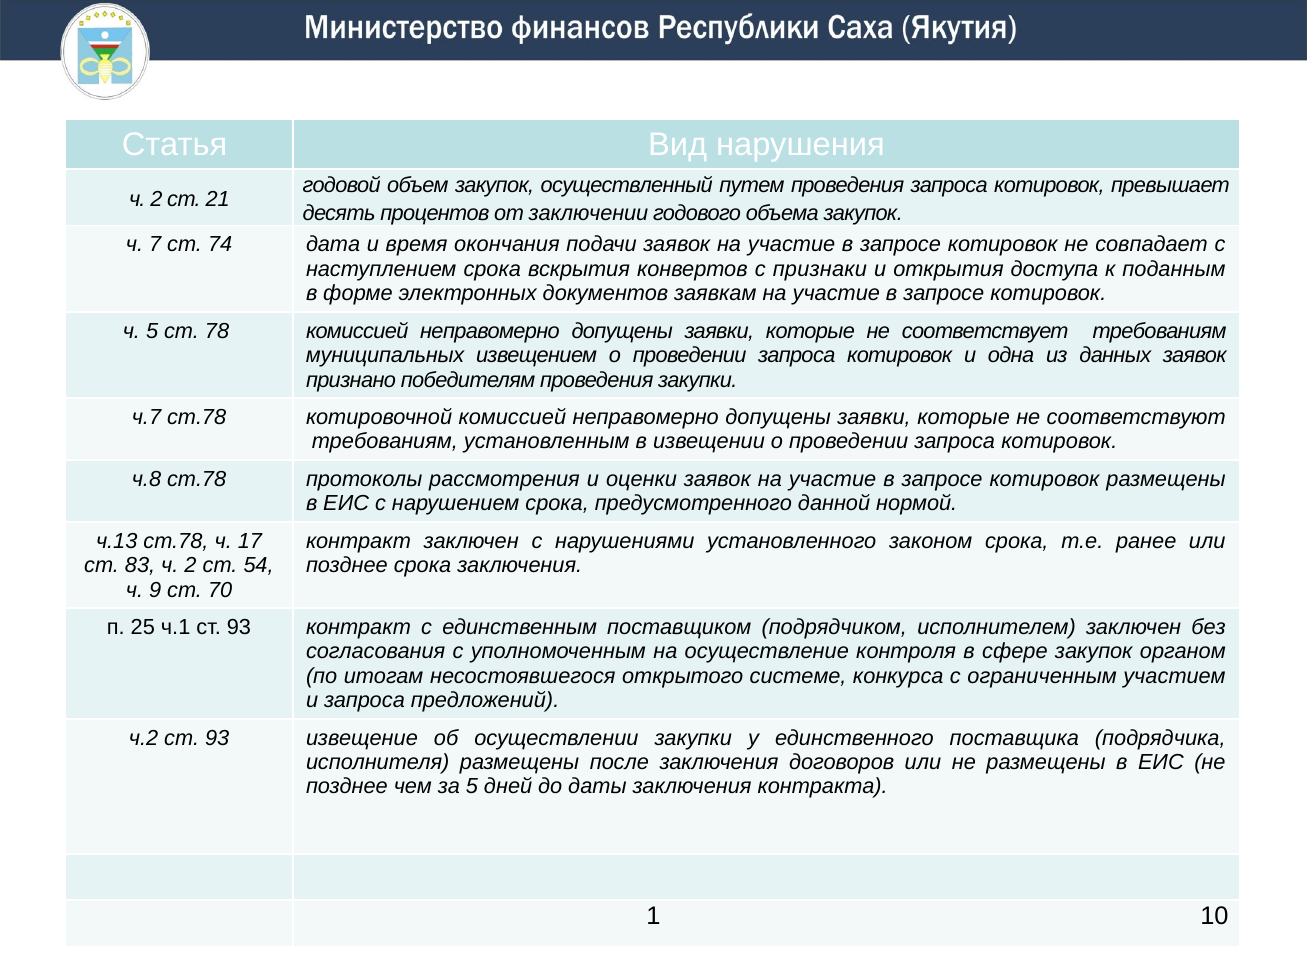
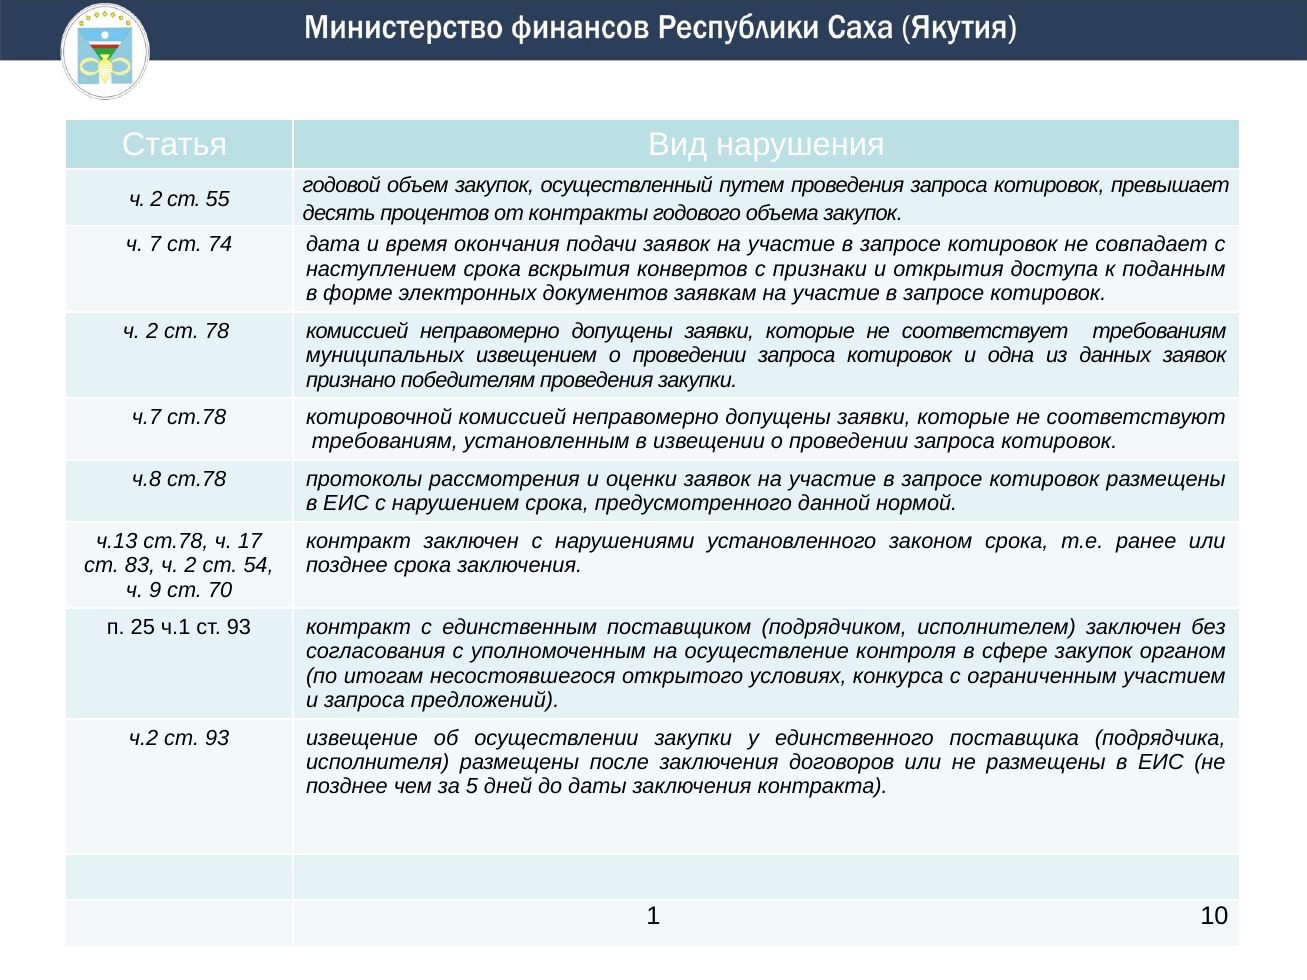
21: 21 -> 55 (218, 200)
заключении: заключении -> контракты (589, 214)
5: 5 -> 2 (152, 331)
системе: системе -> условиях (798, 676)
